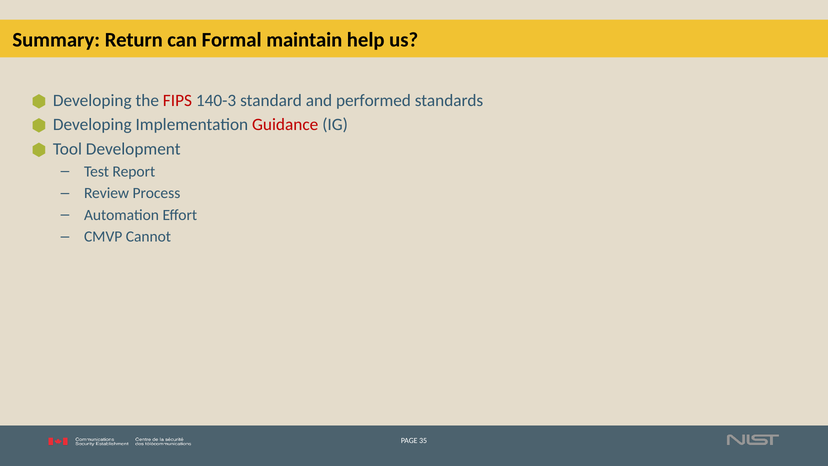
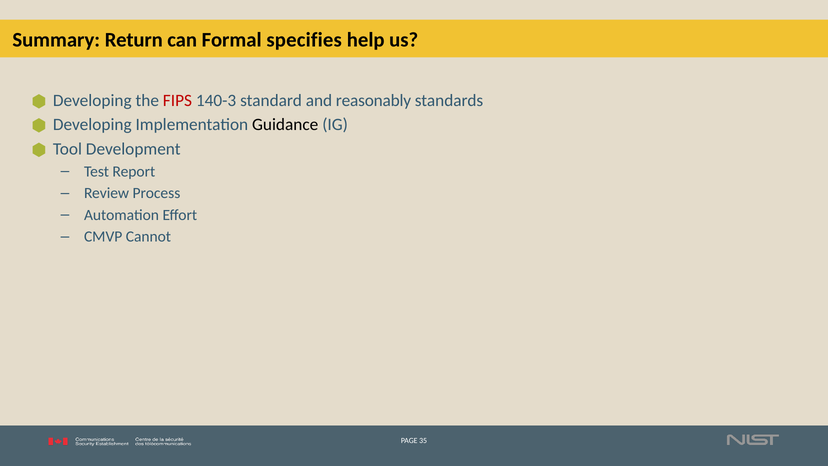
maintain: maintain -> specifies (304, 40)
performed: performed -> reasonably (374, 101)
Guidance colour: red -> black (285, 125)
